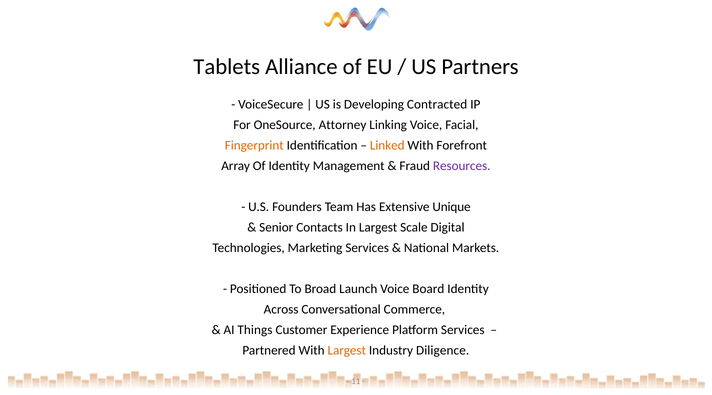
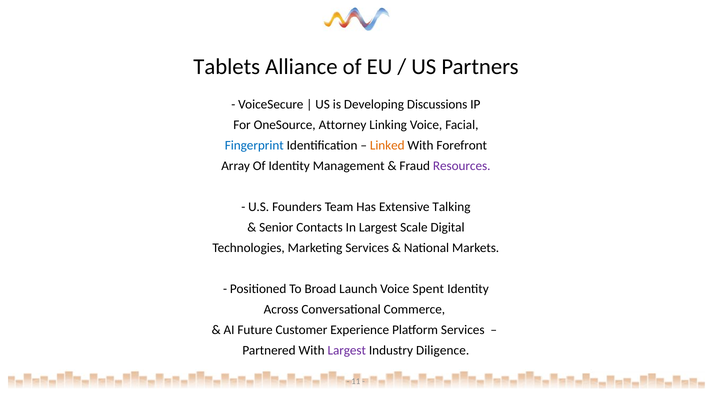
Contracted: Contracted -> Discussions (437, 105)
Fingerprint colour: orange -> blue (254, 146)
Unique: Unique -> Talking (451, 207)
Board: Board -> Spent (428, 289)
Things: Things -> Future (255, 330)
Largest colour: orange -> purple (347, 351)
